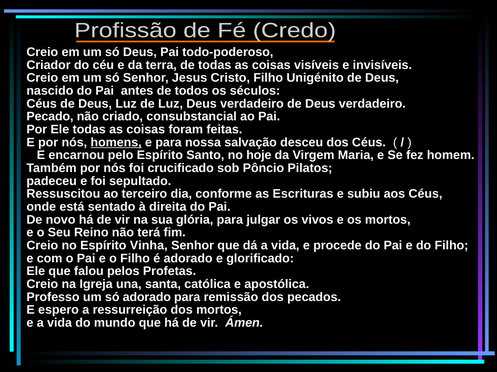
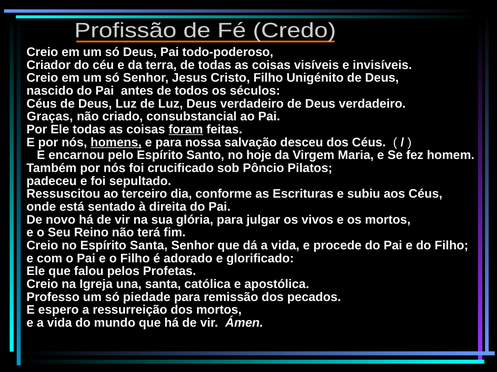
Pecado: Pecado -> Graças (50, 117)
foram underline: none -> present (186, 130)
Espírito Vinha: Vinha -> Santa (149, 246)
só adorado: adorado -> piedade (147, 298)
